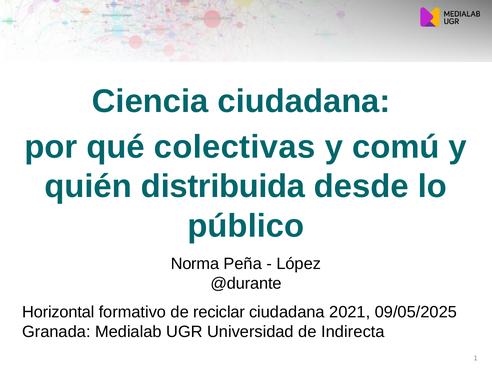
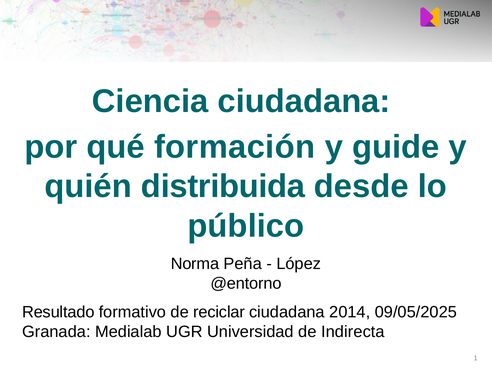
colectivas: colectivas -> formación (235, 147)
comú: comú -> guide (396, 147)
@durante: @durante -> @entorno (246, 283)
Horizontal: Horizontal -> Resultado (58, 312)
2021: 2021 -> 2014 (350, 312)
